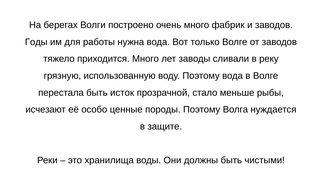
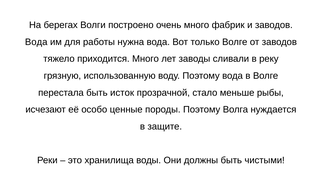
Годы: Годы -> Вода (36, 42)
